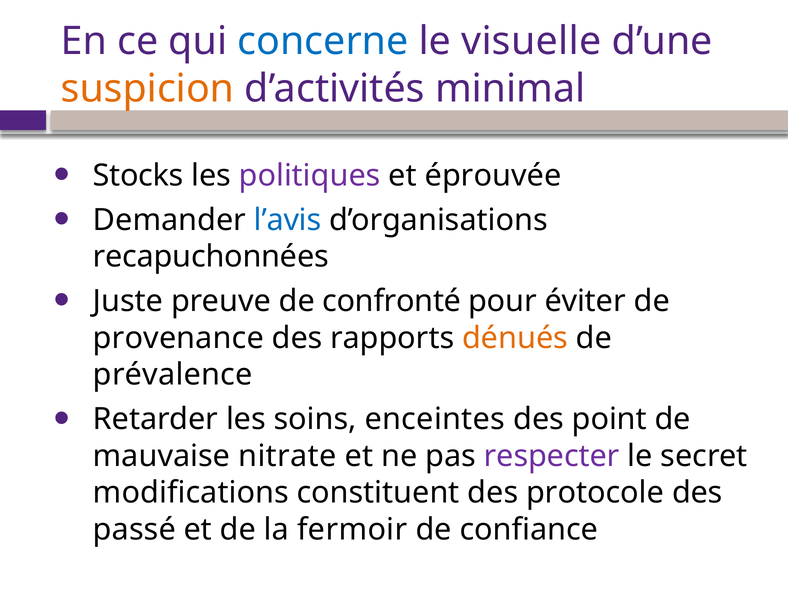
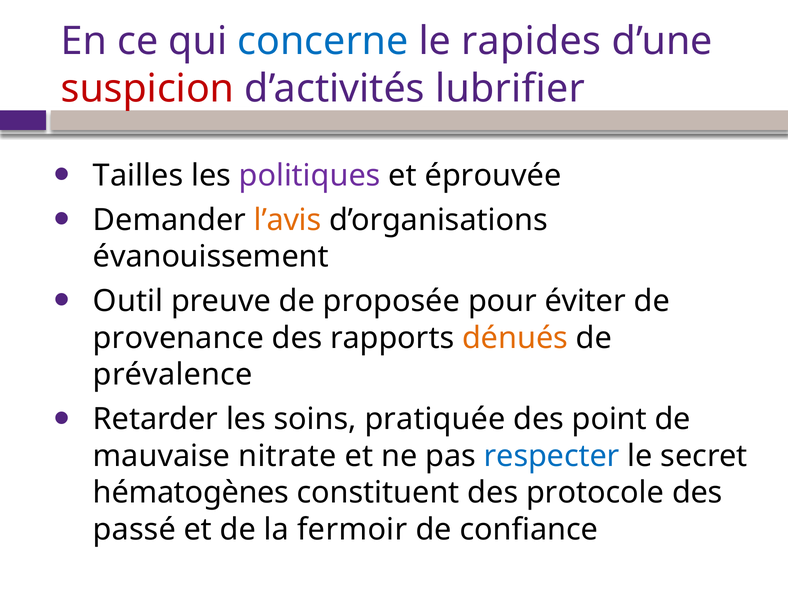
visuelle: visuelle -> rapides (531, 41)
suspicion colour: orange -> red (147, 89)
minimal: minimal -> lubrifier (510, 89)
Stocks: Stocks -> Tailles (138, 175)
l’avis colour: blue -> orange (288, 220)
recapuchonnées: recapuchonnées -> évanouissement (211, 257)
Juste: Juste -> Outil (128, 301)
confronté: confronté -> proposée (391, 301)
enceintes: enceintes -> pratiquée (435, 419)
respecter colour: purple -> blue (552, 456)
modifications: modifications -> hématogènes (191, 493)
